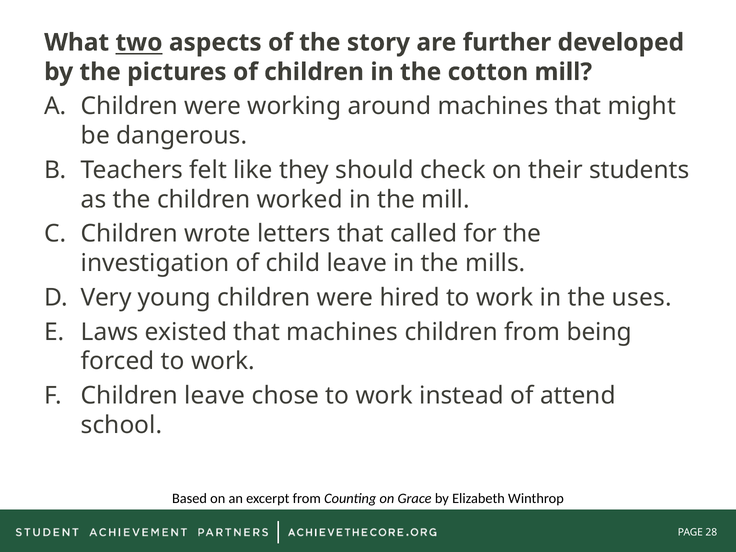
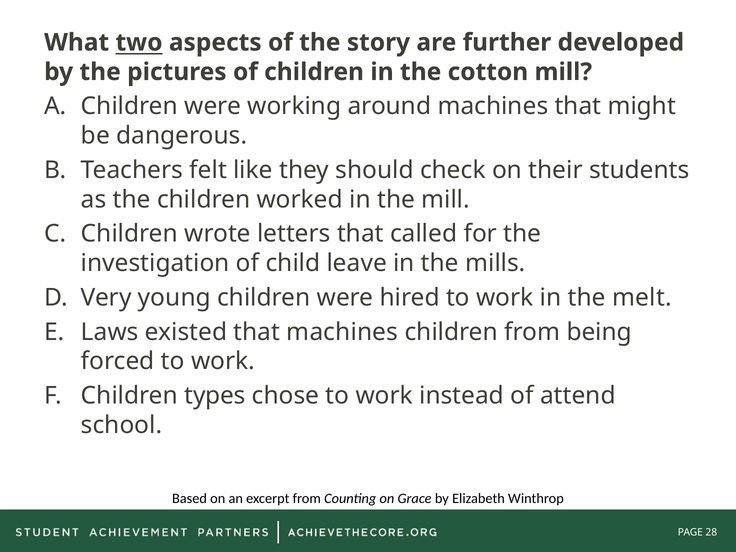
uses: uses -> melt (642, 298)
Children leave: leave -> types (215, 396)
